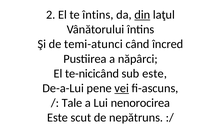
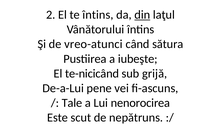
temi-atunci: temi-atunci -> vreo-atunci (93, 44)
încred: încred -> sătura (168, 44)
năpârci: năpârci -> iubeşte (138, 59)
sub este: este -> grijă (155, 74)
vei underline: present -> none (122, 88)
